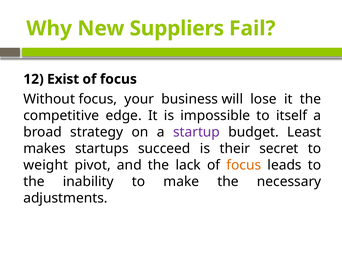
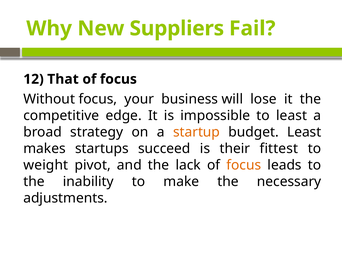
Exist: Exist -> That (63, 79)
to itself: itself -> least (292, 116)
startup colour: purple -> orange (196, 132)
secret: secret -> fittest (279, 149)
